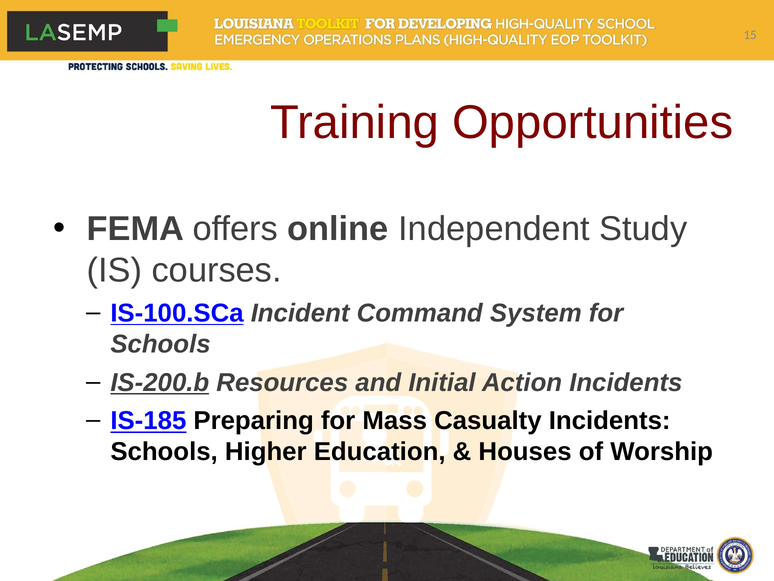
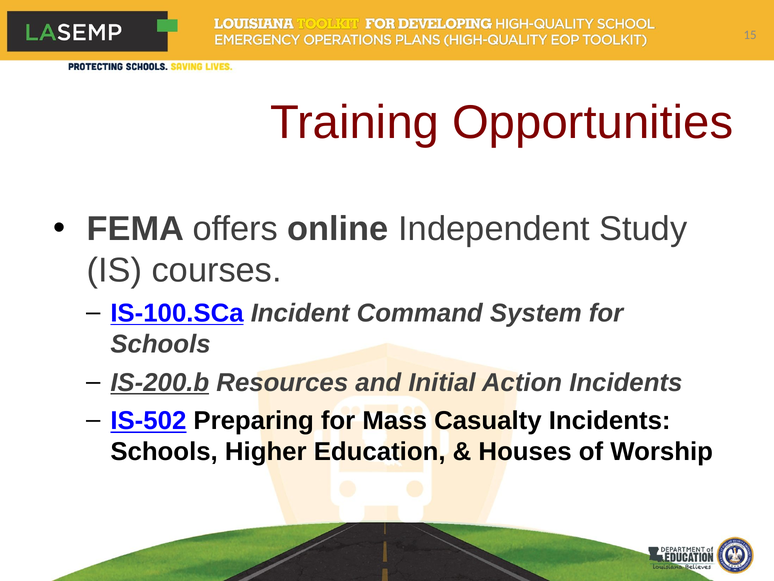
IS-185: IS-185 -> IS-502 (148, 420)
